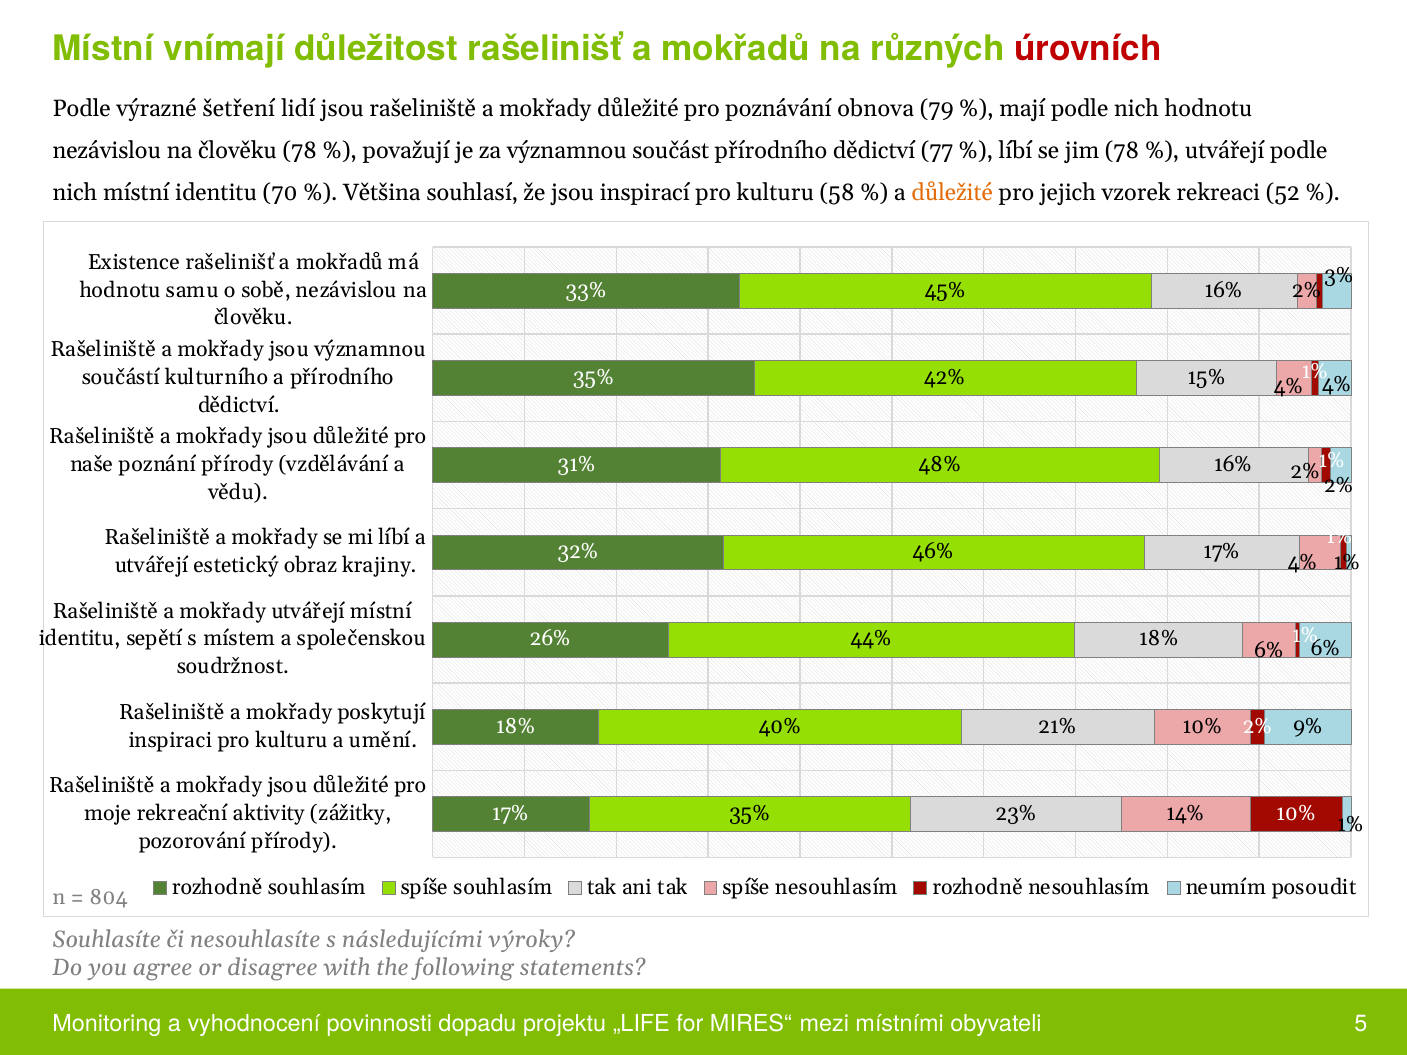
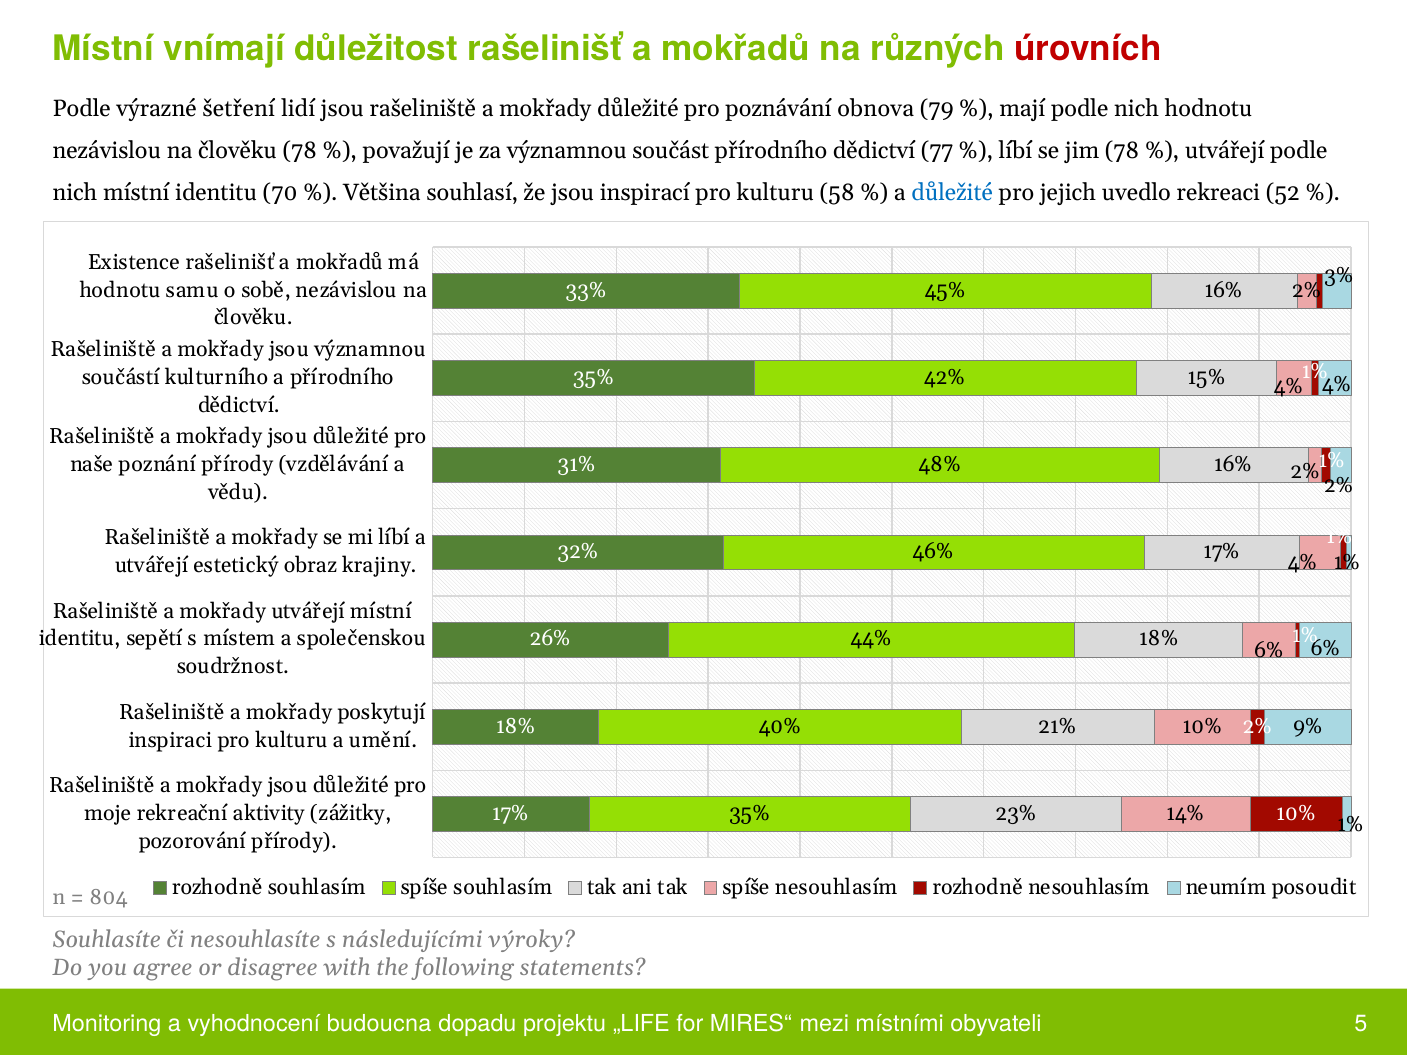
důležité colour: orange -> blue (952, 193)
vzorek: vzorek -> uvedlo (1136, 193)
povinnosti: povinnosti -> budoucna (379, 1024)
